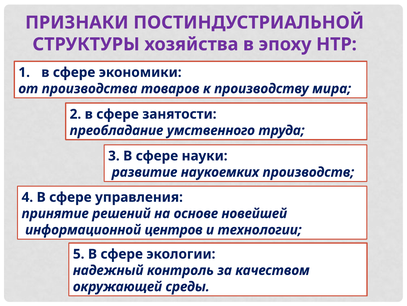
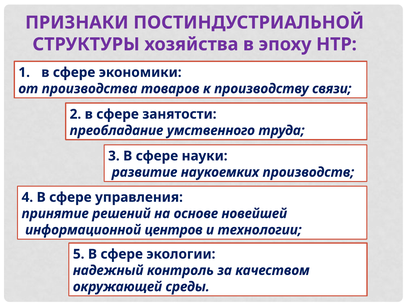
мира: мира -> связи (332, 89)
